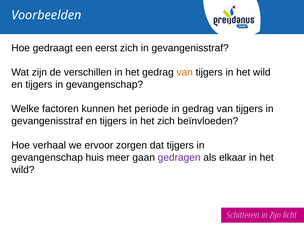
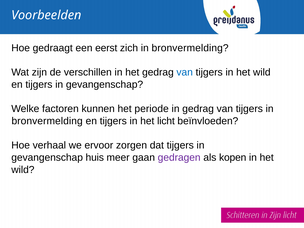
zich in gevangenisstraf: gevangenisstraf -> bronvermelding (190, 48)
van colour: orange -> blue (185, 72)
gevangenisstraf: gevangenisstraf -> bronvermelding (47, 121)
het zich: zich -> licht (166, 121)
elkaar: elkaar -> kopen (233, 158)
